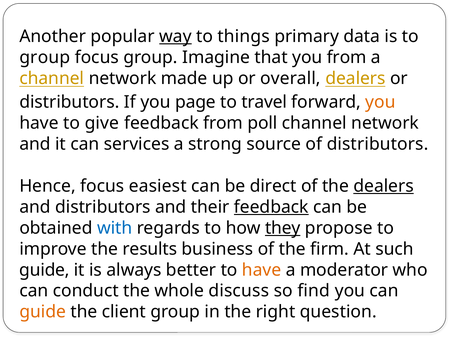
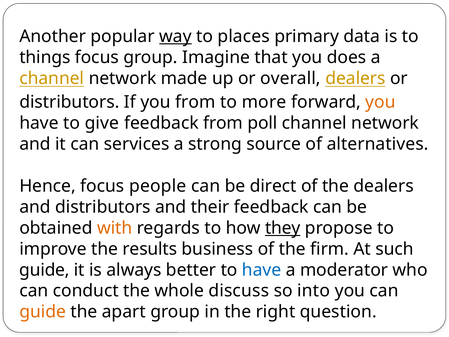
things: things -> places (244, 36)
group: group -> things (45, 57)
you from: from -> does (347, 57)
you page: page -> from (195, 102)
travel: travel -> more (264, 102)
of distributors: distributors -> alternatives (378, 144)
easiest: easiest -> people (158, 186)
dealers underline: present -> none (384, 186)
feedback underline: present -> none (271, 207)
with colour: blue -> orange (115, 228)
have colour: orange -> blue (262, 270)
find: find -> into (314, 291)
client: client -> apart (124, 312)
